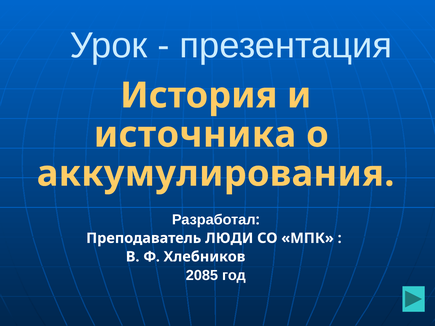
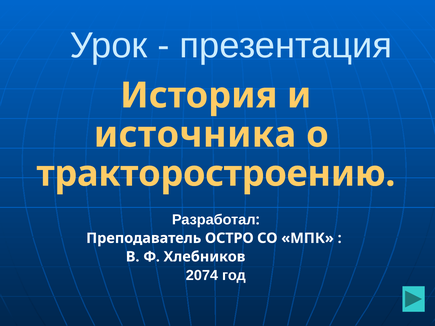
аккумулирования: аккумулирования -> тракторостроению (216, 174)
ЛЮДИ: ЛЮДИ -> ОСТРО (229, 238)
2085: 2085 -> 2074 (202, 275)
